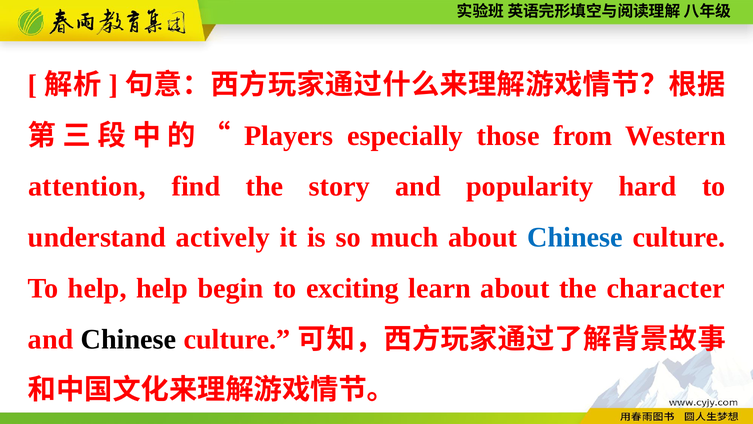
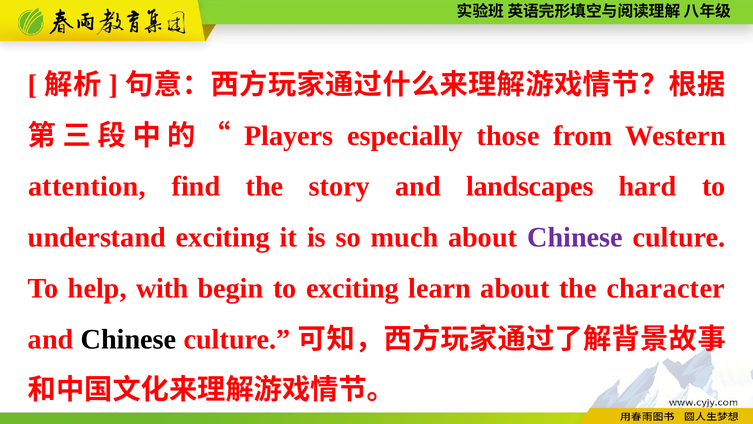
popularity: popularity -> landscapes (530, 186)
understand actively: actively -> exciting (223, 237)
Chinese colour: blue -> purple (575, 237)
help help: help -> with (162, 288)
